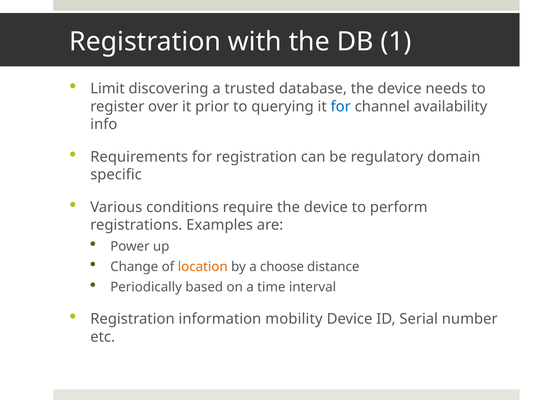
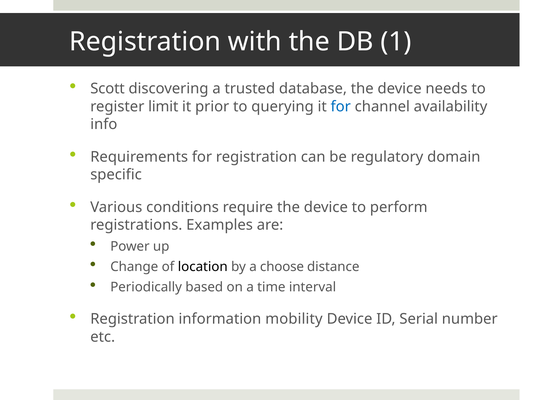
Limit: Limit -> Scott (108, 89)
over: over -> limit (163, 106)
location colour: orange -> black (203, 267)
